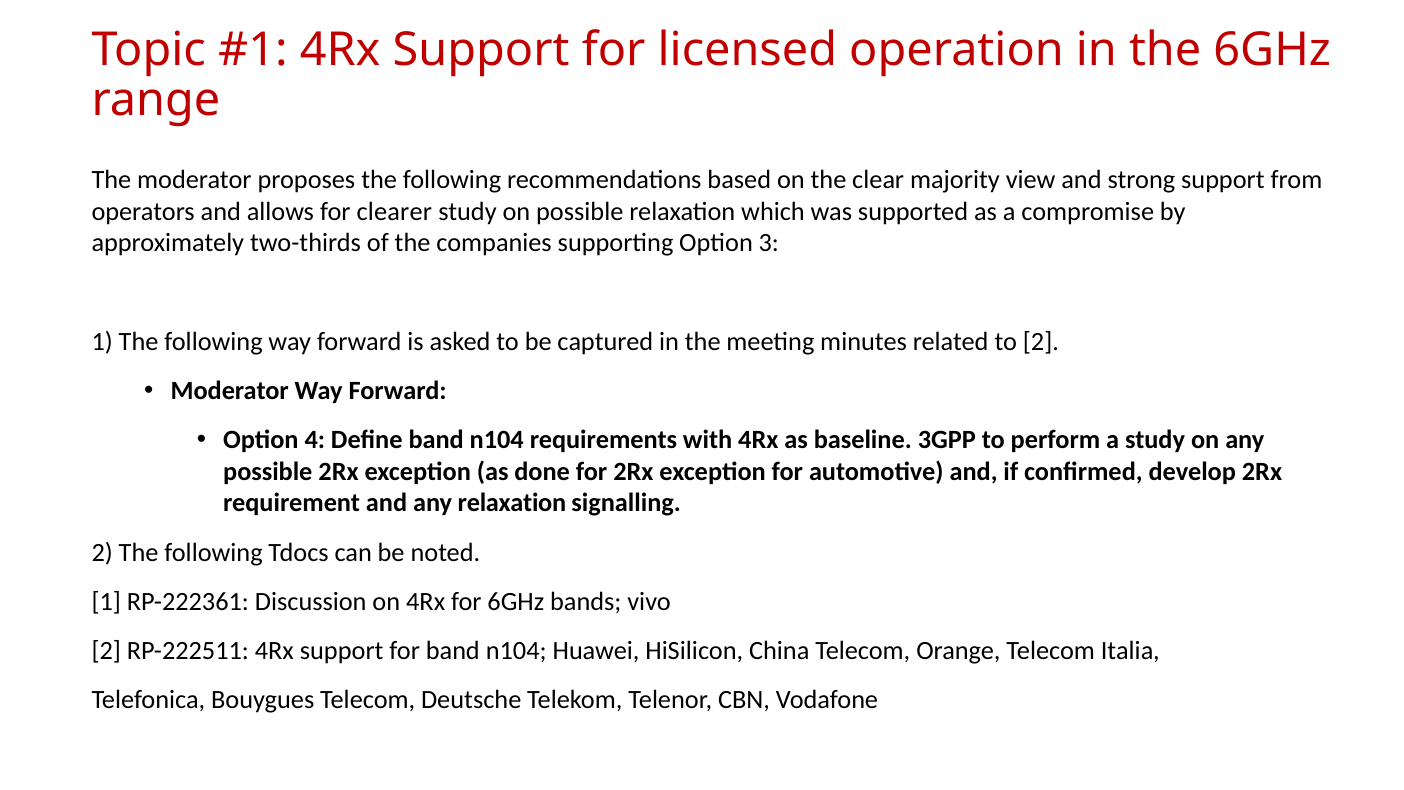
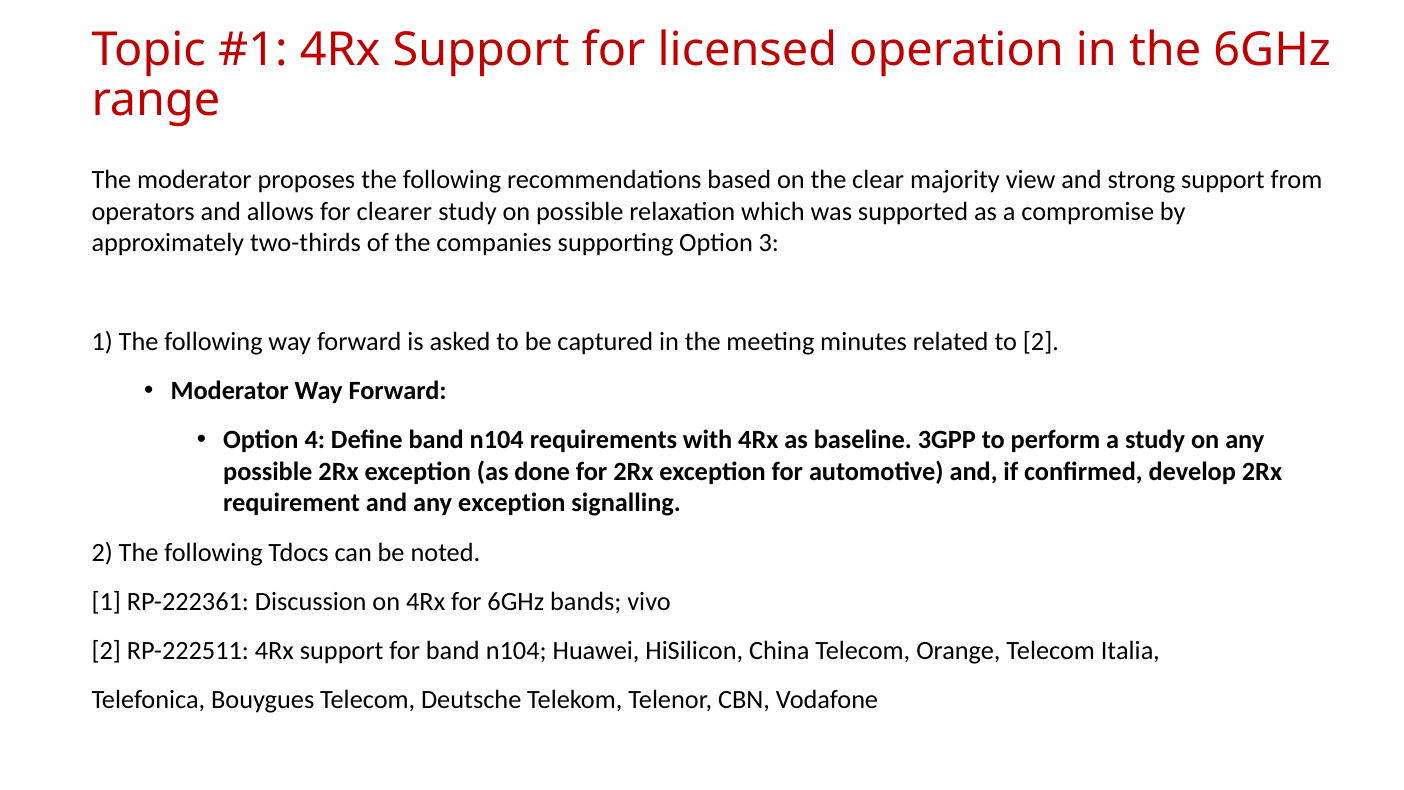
any relaxation: relaxation -> exception (512, 503)
